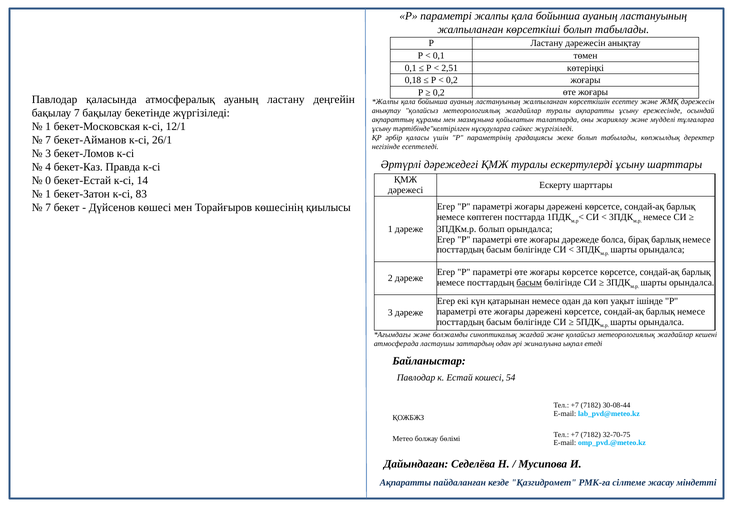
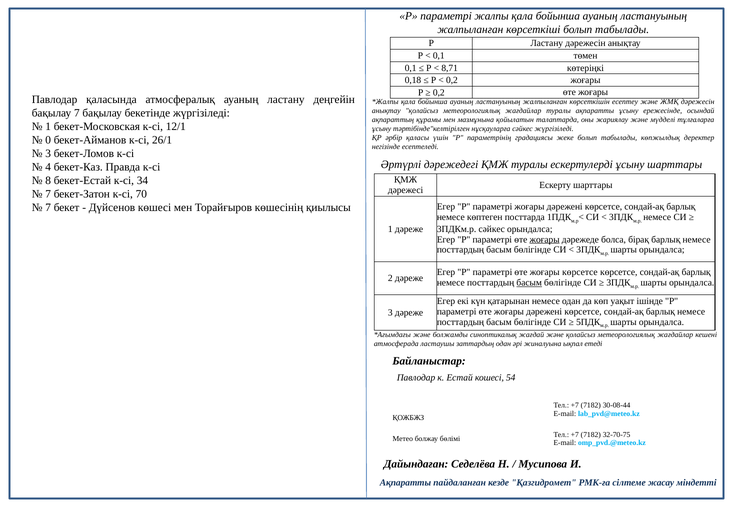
2,51: 2,51 -> 8,71 (450, 68)
7: 7 -> 0 (48, 140)
0: 0 -> 8 (48, 181)
14: 14 -> 34 (142, 181)
1: 1 -> 7 (48, 194)
83: 83 -> 70 (141, 194)
3ПДКм.р болып: болып -> сәйкес (492, 229)
жоғары underline: none -> present (545, 240)
